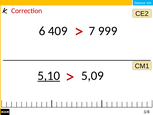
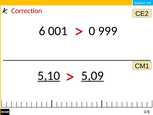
409: 409 -> 001 (58, 31)
7: 7 -> 0 (92, 31)
5,09 underline: none -> present (92, 76)
